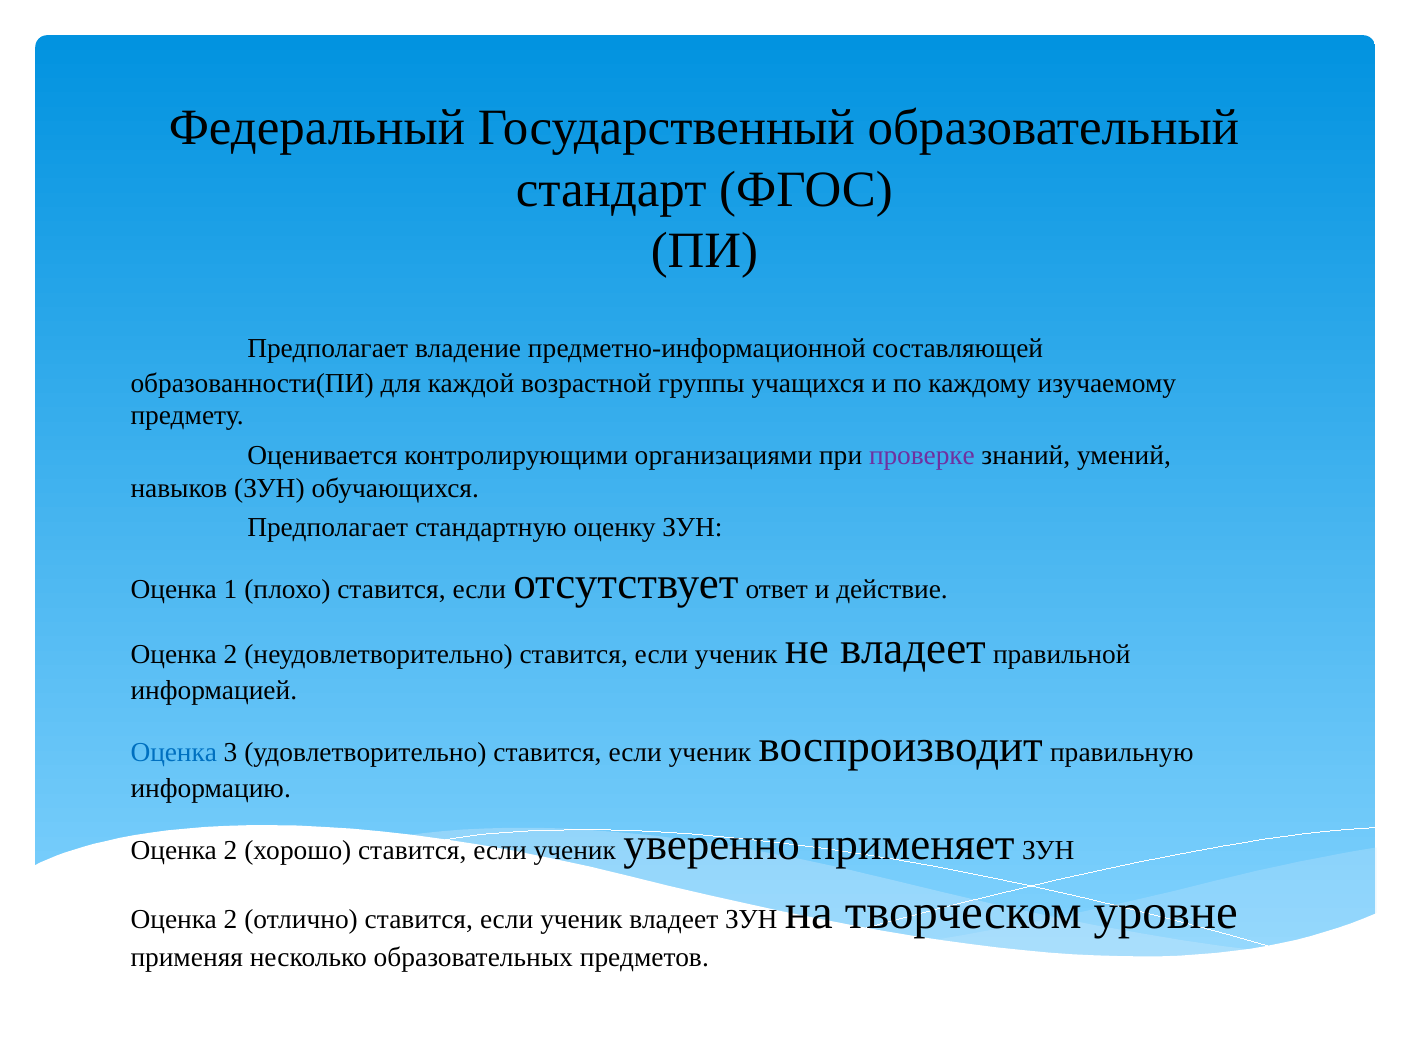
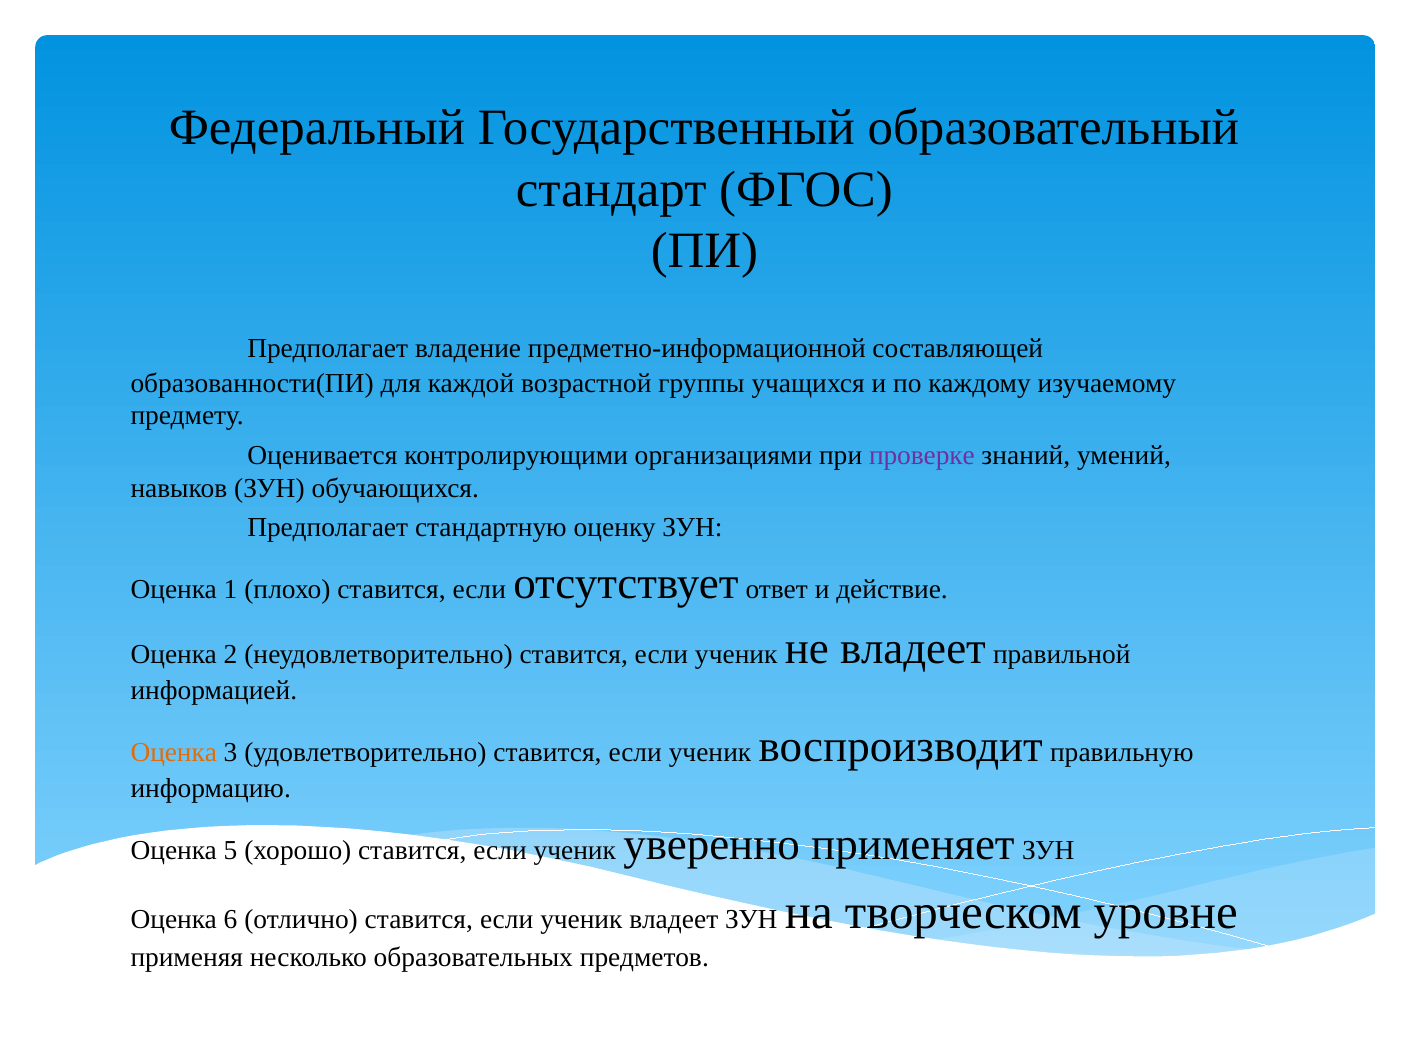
Оценка colour: blue -> orange (174, 752)
2: 2 -> 5 (231, 850)
2: 2 -> 6 (231, 920)
